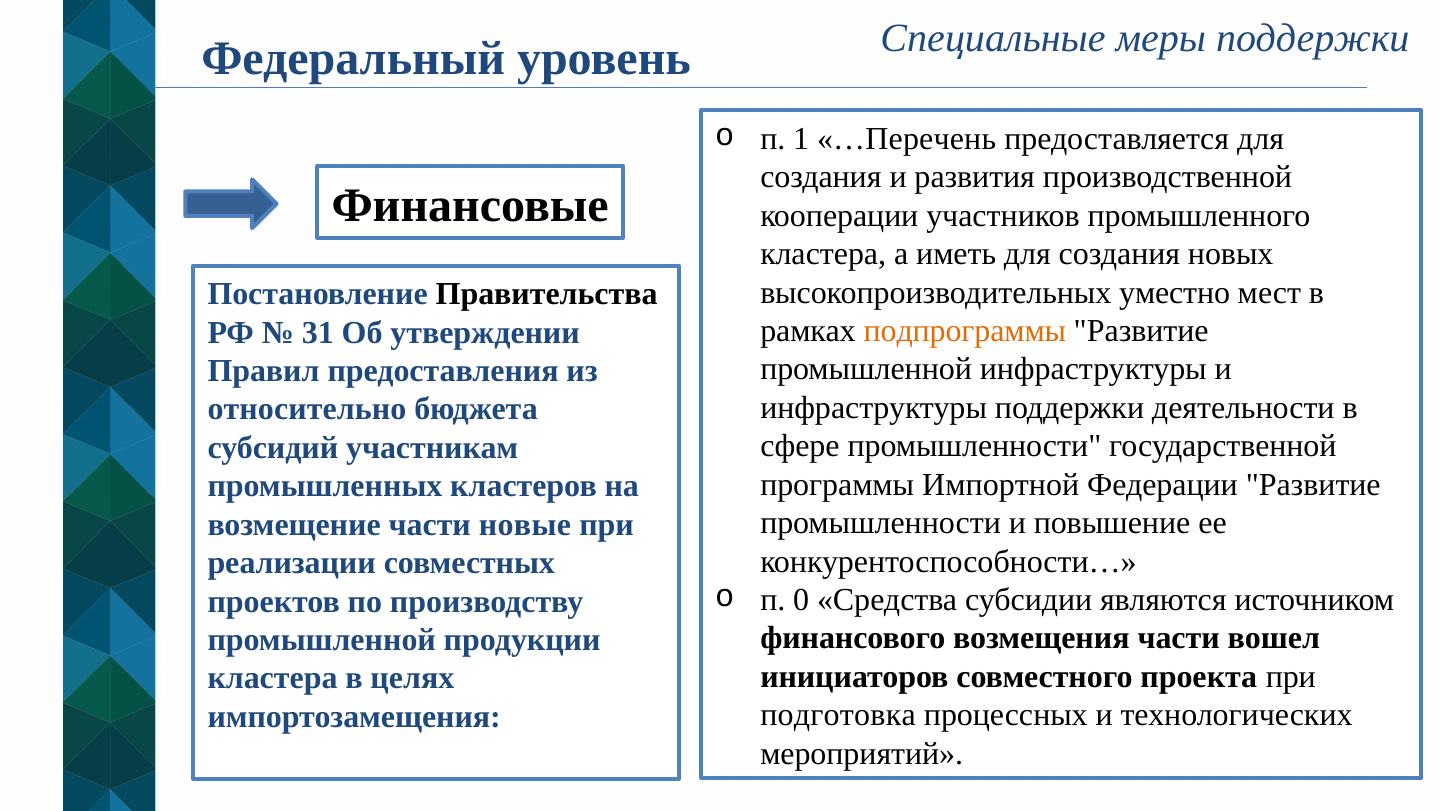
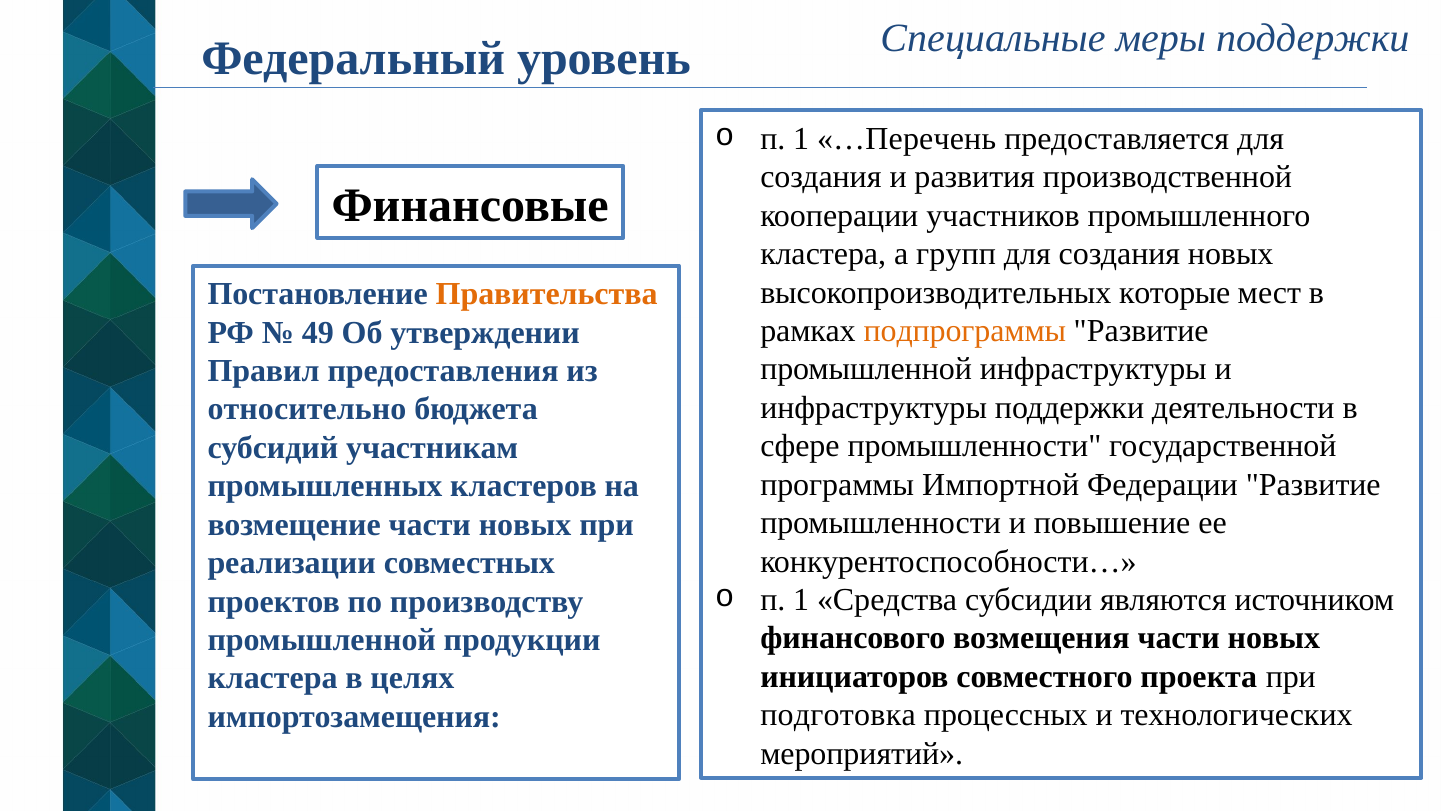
иметь: иметь -> групп (956, 254)
уместно: уместно -> которые (1175, 292)
Правительства colour: black -> orange (547, 294)
31: 31 -> 49 (318, 332)
возмещение части новые: новые -> новых (525, 524)
0: 0 -> 1 (801, 600)
возмещения части вошел: вошел -> новых (1274, 638)
